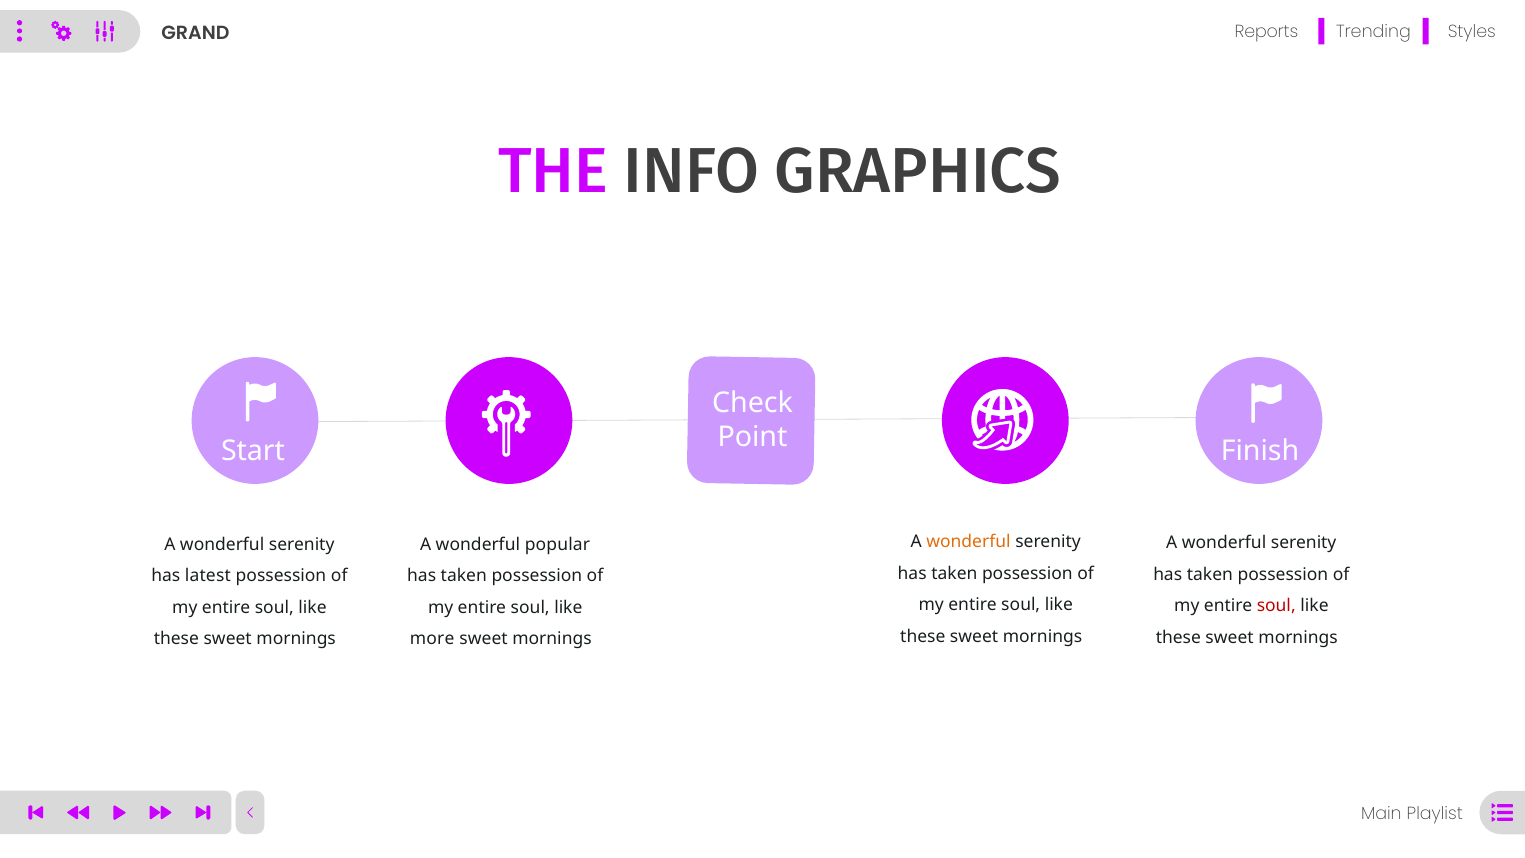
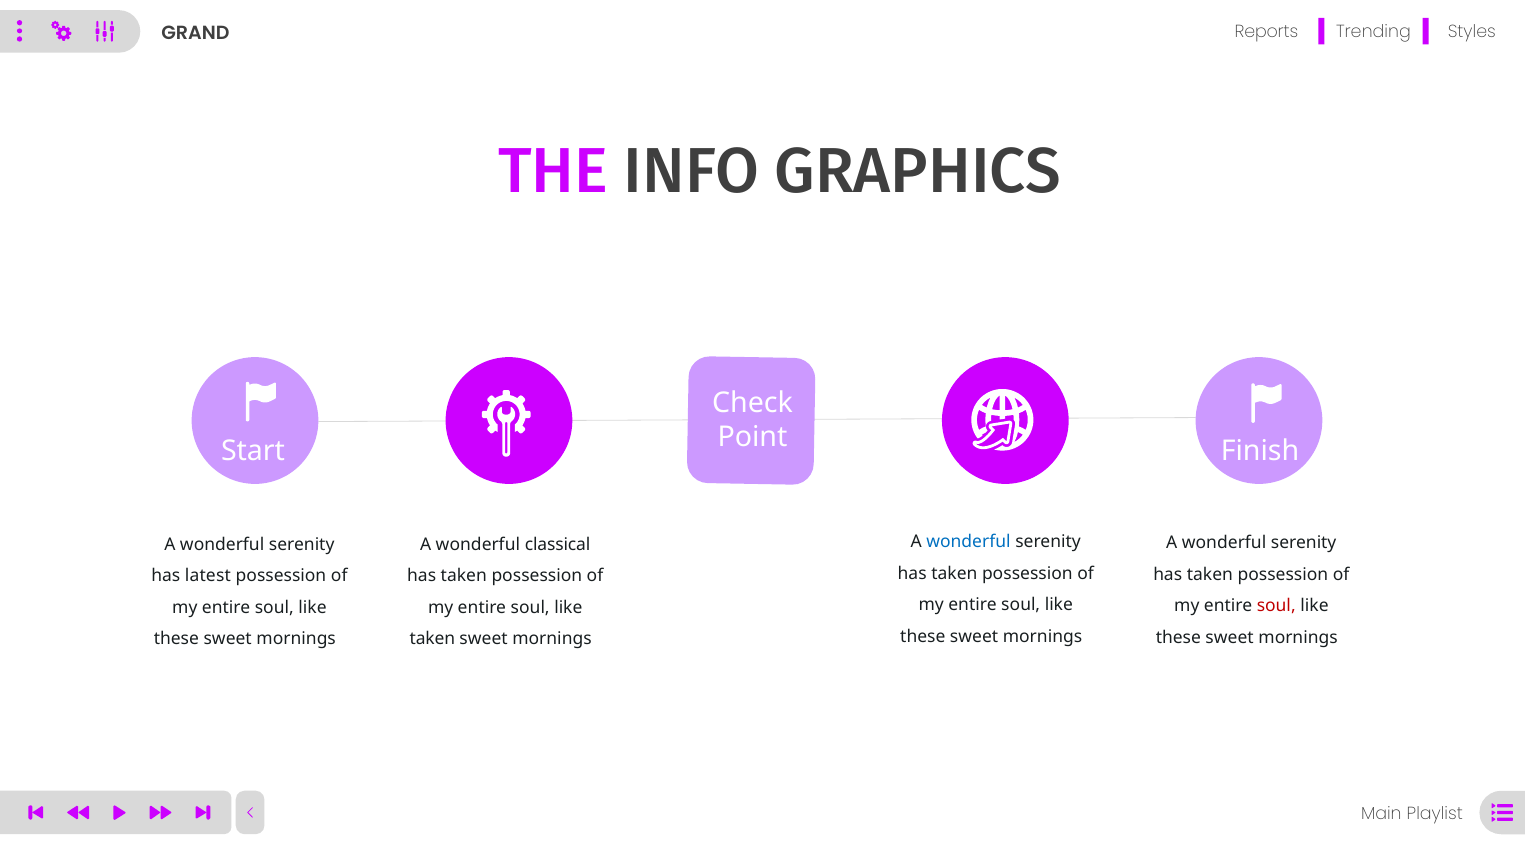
wonderful colour: orange -> blue (968, 542)
popular: popular -> classical (558, 544)
more: more -> taken (432, 639)
